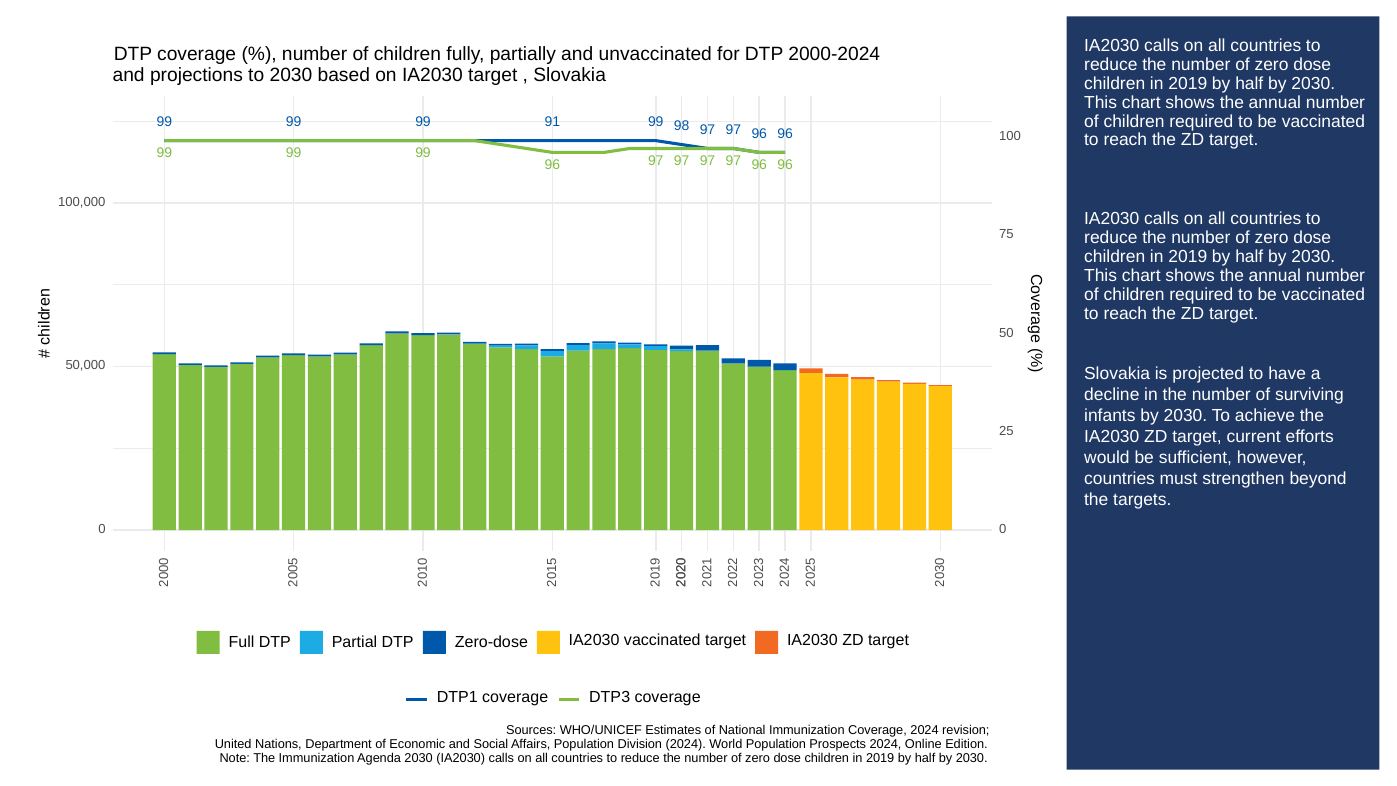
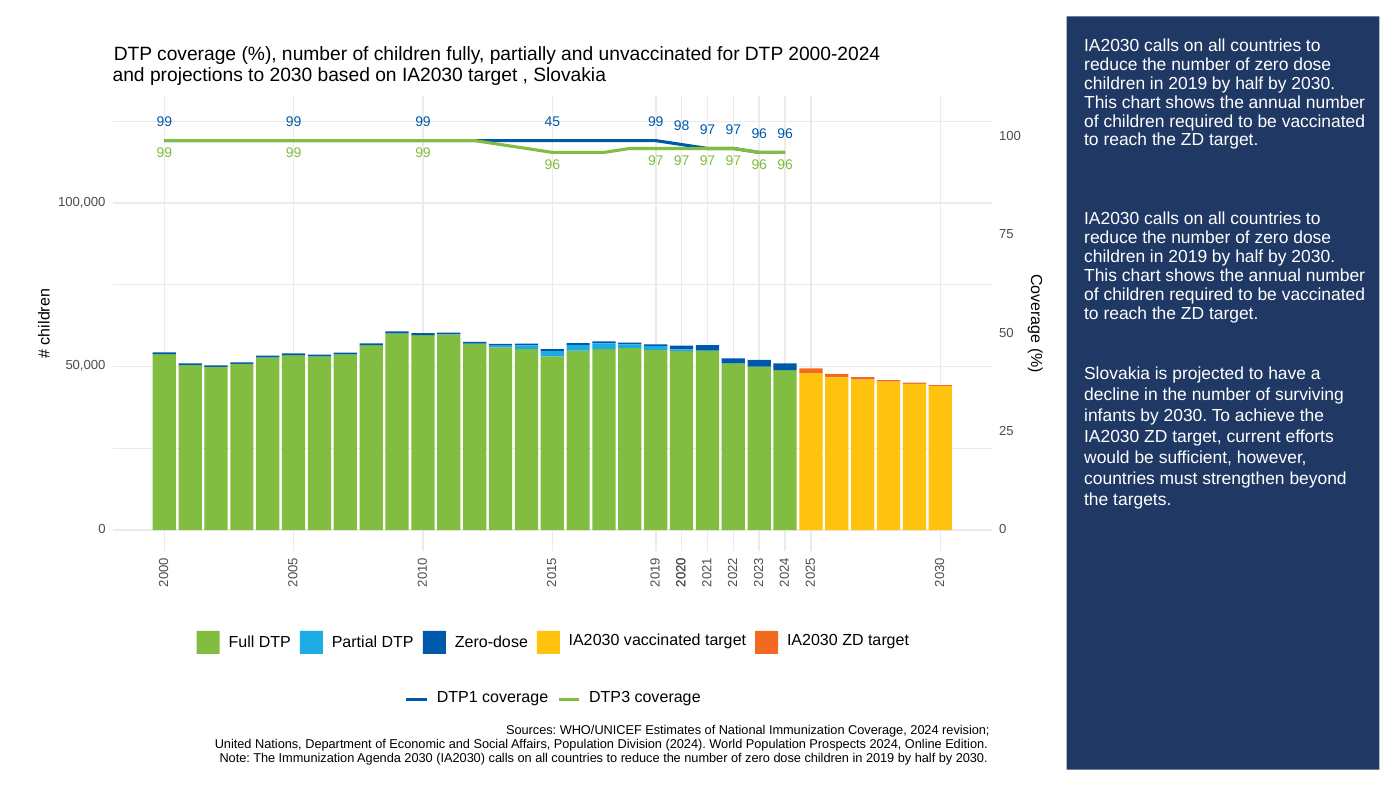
91: 91 -> 45 (552, 122)
